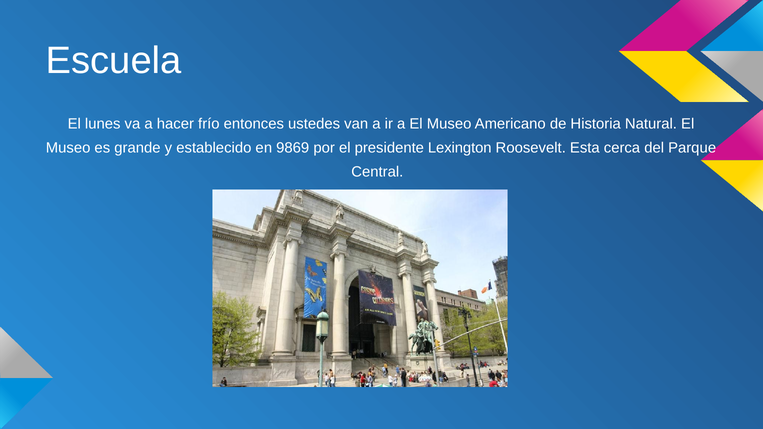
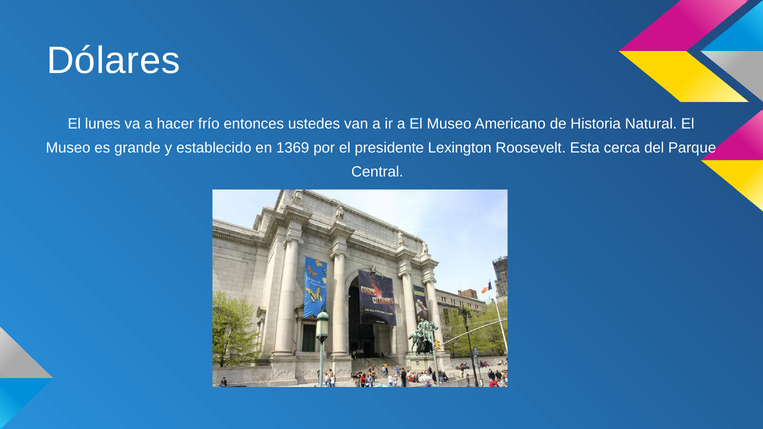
Escuela: Escuela -> Dólares (113, 61)
9869: 9869 -> 1369 (293, 148)
